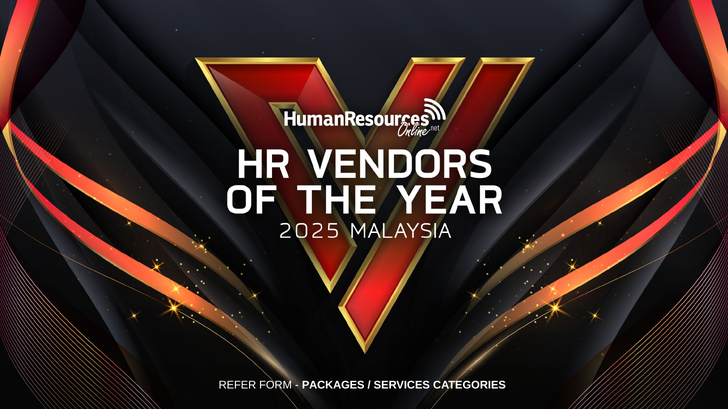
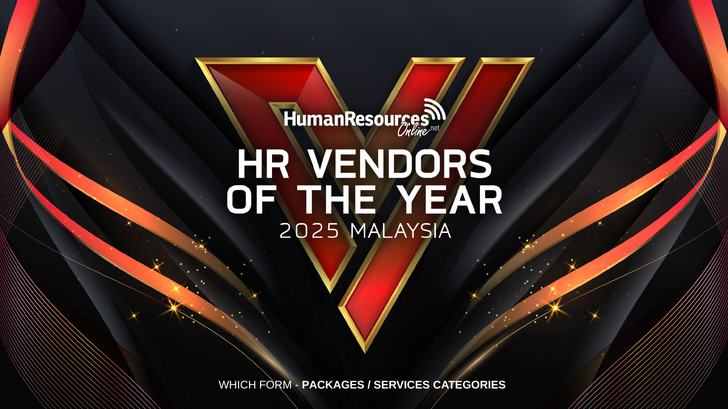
REFER: REFER -> WHICH (237, 386)
